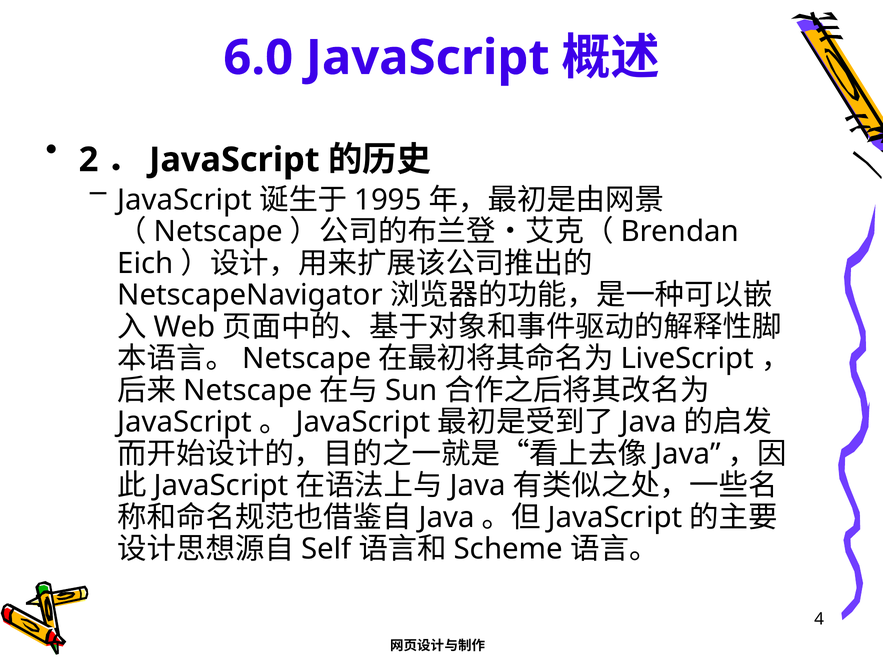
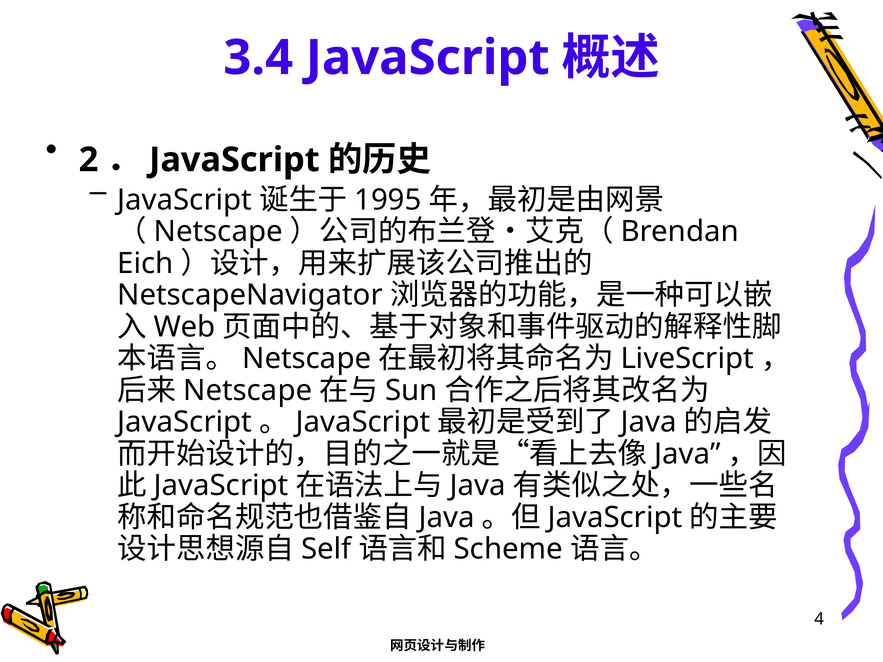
6.0: 6.0 -> 3.4 (258, 58)
